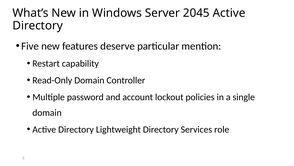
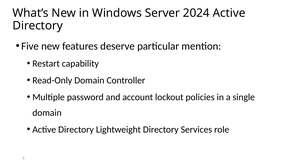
2045: 2045 -> 2024 (196, 13)
